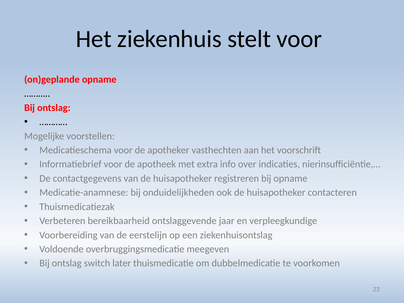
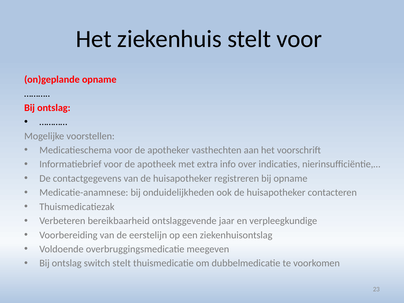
switch later: later -> stelt (122, 263)
